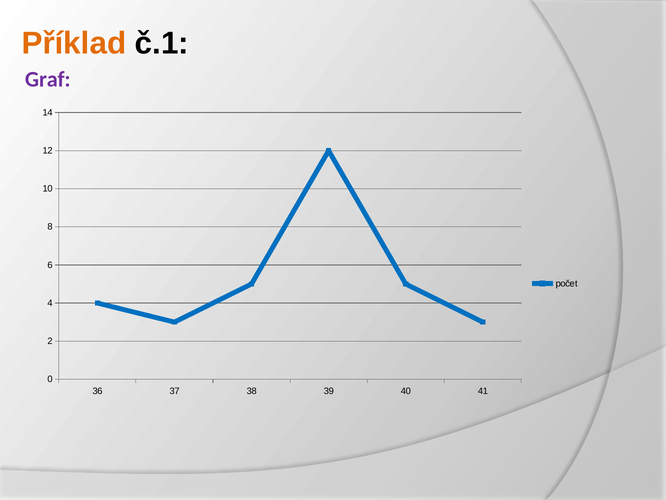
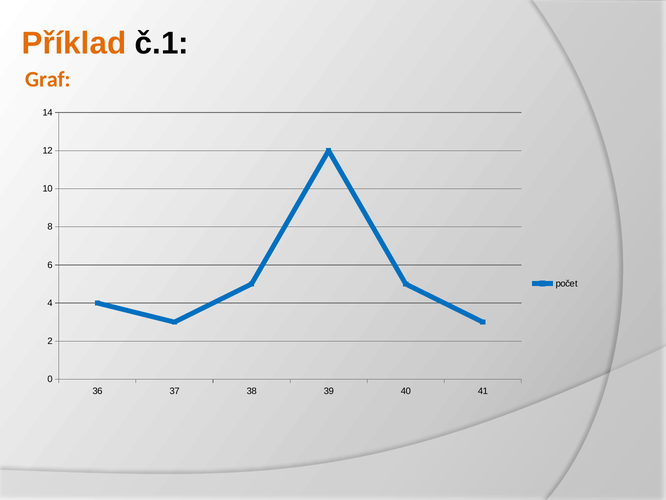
Graf colour: purple -> orange (48, 79)
